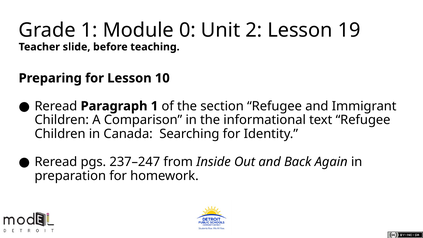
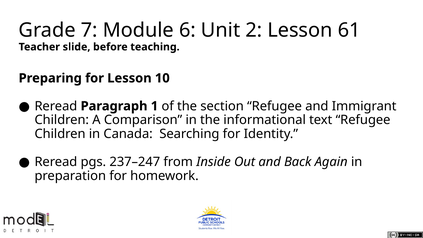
Grade 1: 1 -> 7 (89, 30)
0: 0 -> 6 (187, 30)
19: 19 -> 61 (349, 30)
